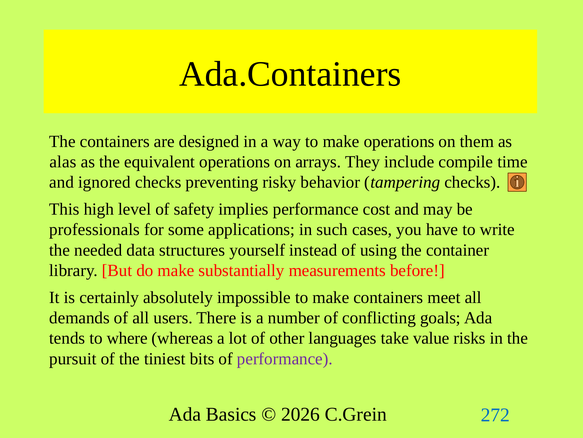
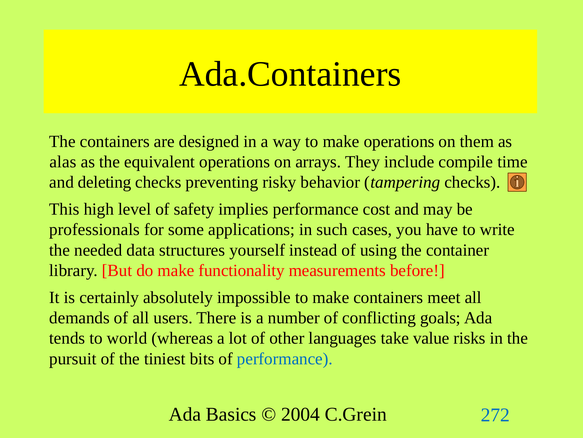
ignored: ignored -> deleting (105, 182)
substantially: substantially -> functionality (242, 270)
where: where -> world (127, 338)
performance colour: purple -> blue (285, 358)
2026: 2026 -> 2004 (300, 414)
